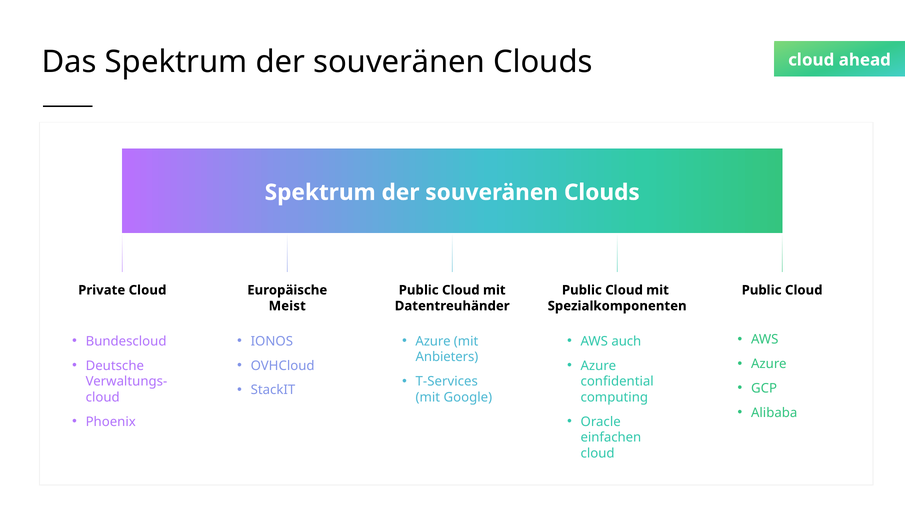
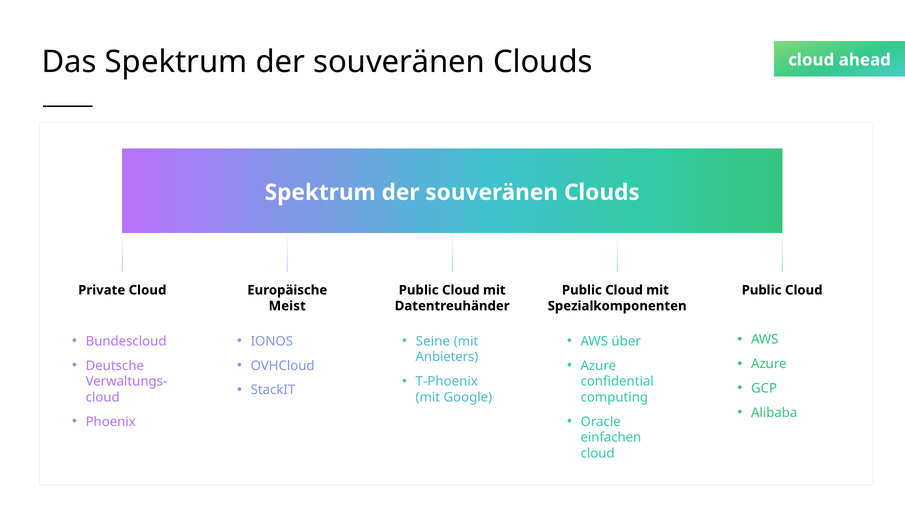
Azure: Azure -> Seine (433, 341)
auch: auch -> über (626, 341)
T-Services: T-Services -> T-Phoenix (447, 382)
